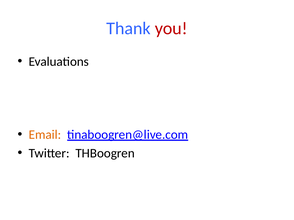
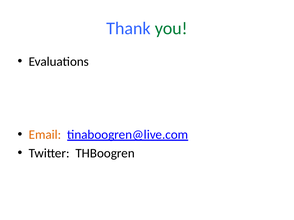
you colour: red -> green (171, 28)
